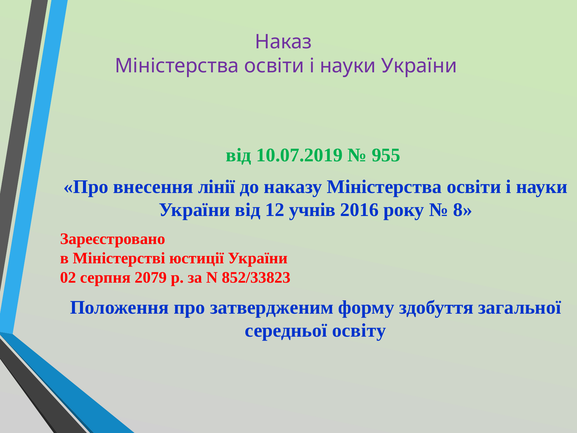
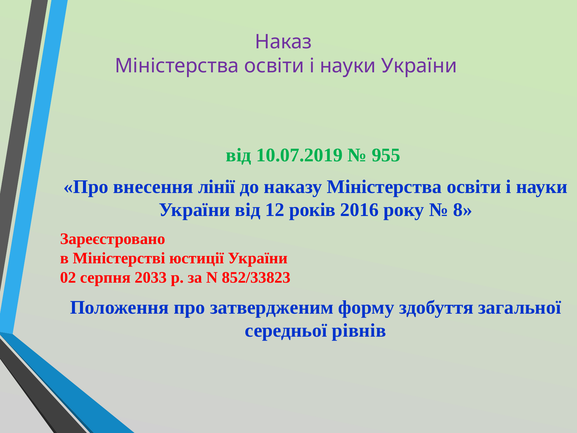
учнів: учнів -> років (312, 210)
2079: 2079 -> 2033 (151, 277)
освіту: освіту -> рівнів (359, 330)
